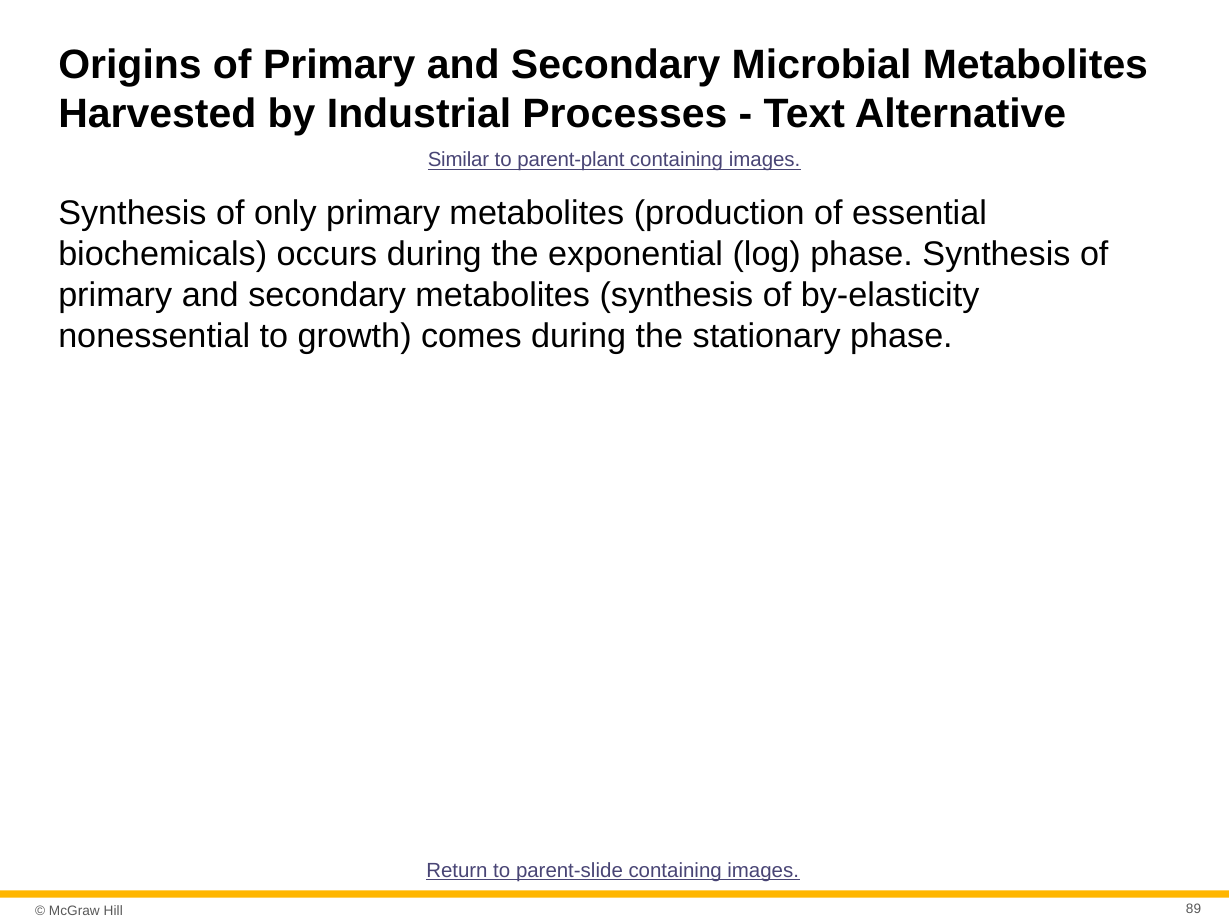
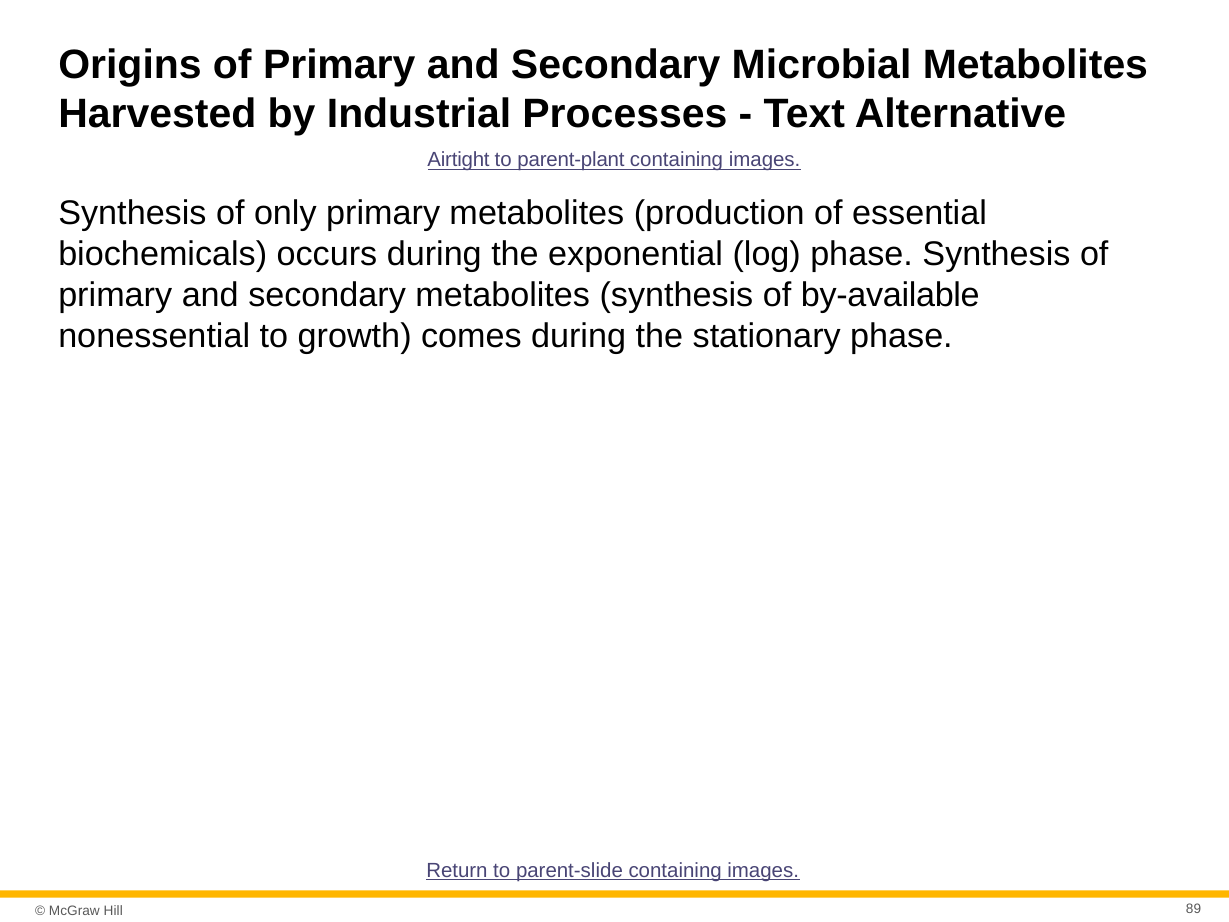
Similar: Similar -> Airtight (459, 160)
by-elasticity: by-elasticity -> by-available (890, 295)
